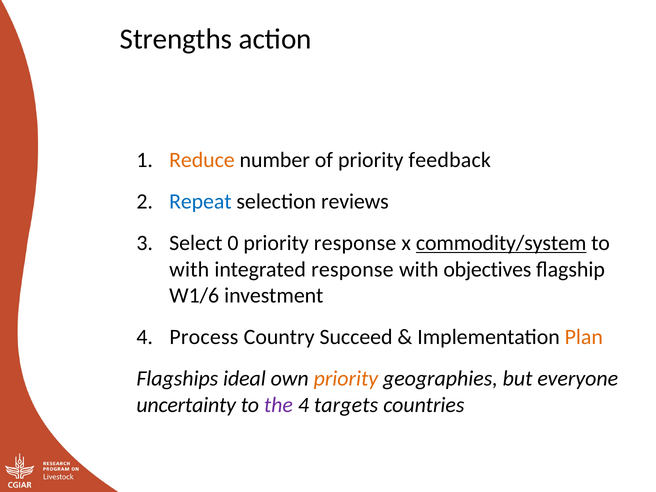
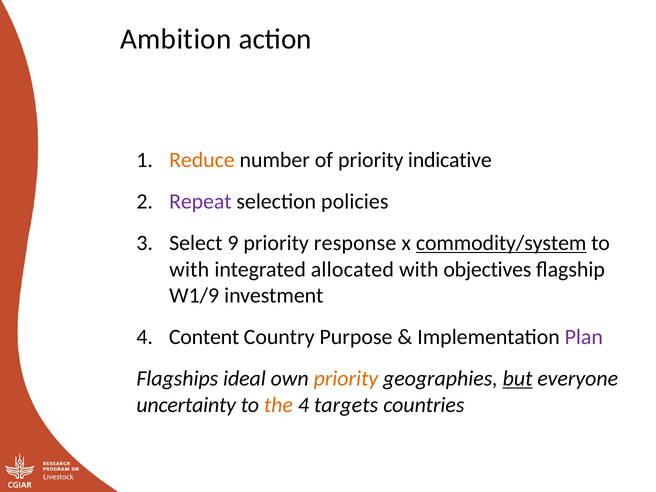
Strengths: Strengths -> Ambition (176, 39)
feedback: feedback -> indicative (450, 160)
Repeat colour: blue -> purple (200, 202)
reviews: reviews -> policies (355, 202)
0: 0 -> 9 (233, 243)
integrated response: response -> allocated (352, 269)
W1/6: W1/6 -> W1/9 (194, 296)
Process: Process -> Content (204, 337)
Succeed: Succeed -> Purpose (356, 337)
Plan colour: orange -> purple (584, 337)
but underline: none -> present (518, 379)
the colour: purple -> orange (278, 405)
